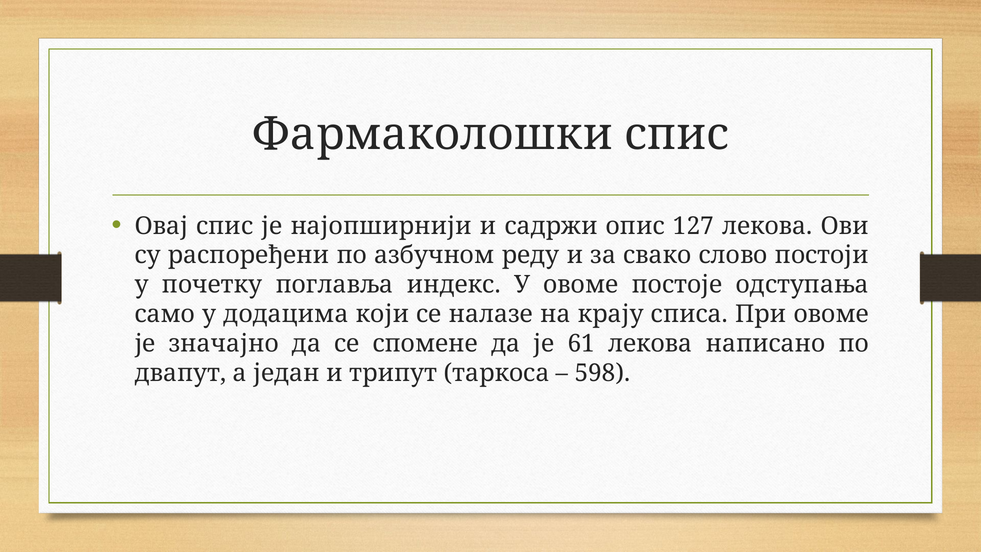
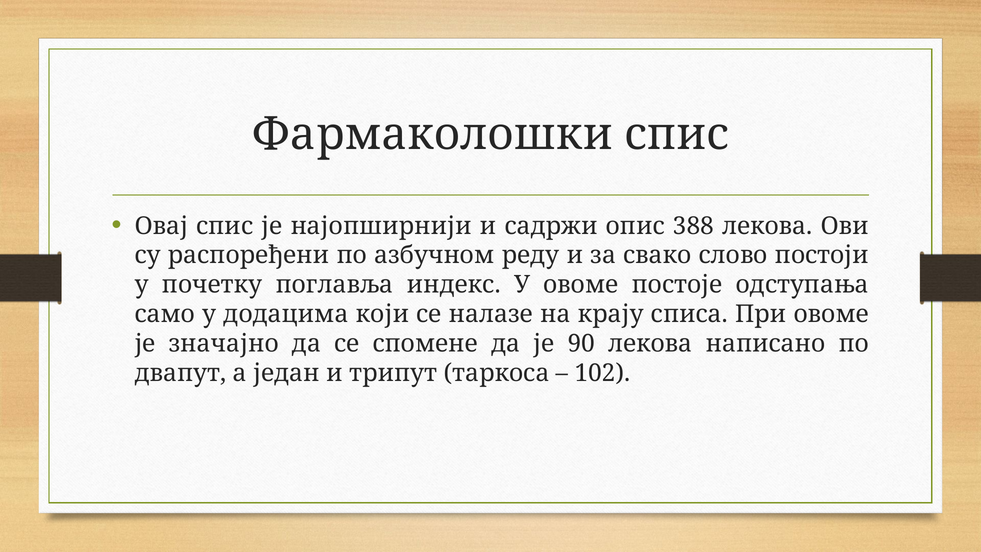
127: 127 -> 388 (693, 226)
61: 61 -> 90 (581, 344)
598: 598 -> 102 (602, 373)
